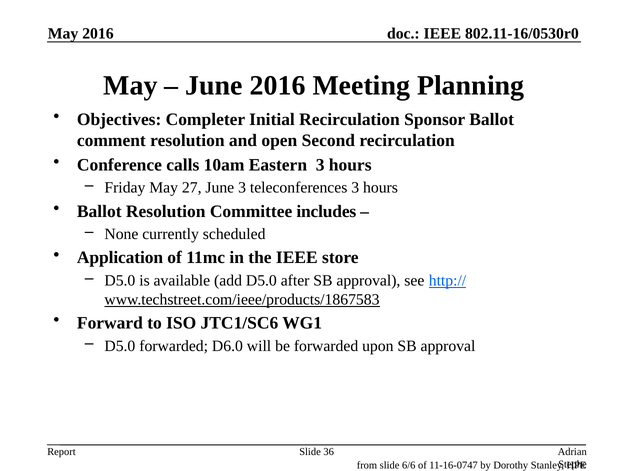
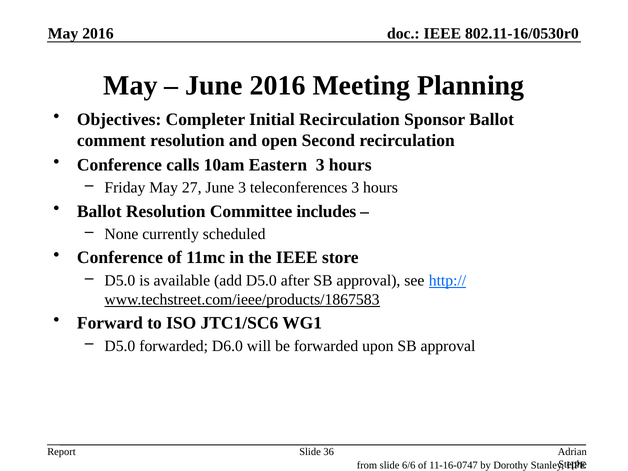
Application: Application -> Conference (120, 258)
